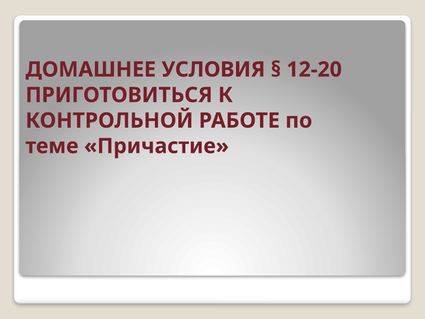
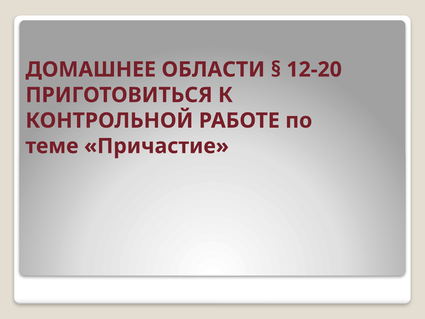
УСЛОВИЯ: УСЛОВИЯ -> ОБЛАСТИ (213, 70)
